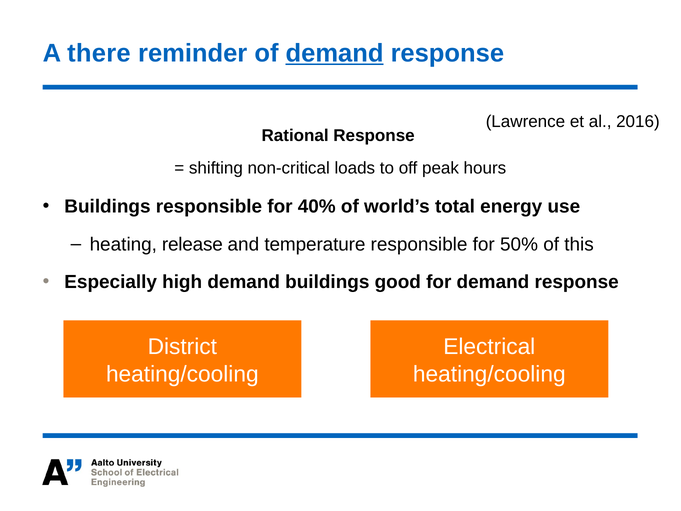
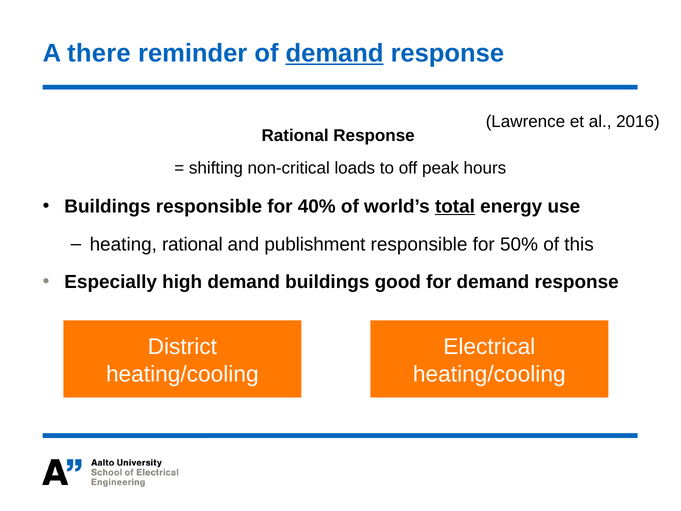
total underline: none -> present (455, 206)
heating release: release -> rational (192, 244)
temperature: temperature -> publishment (315, 244)
